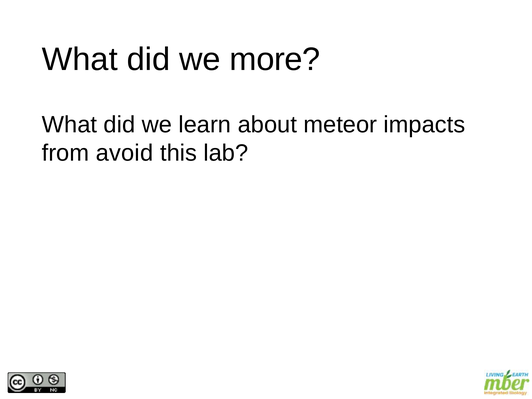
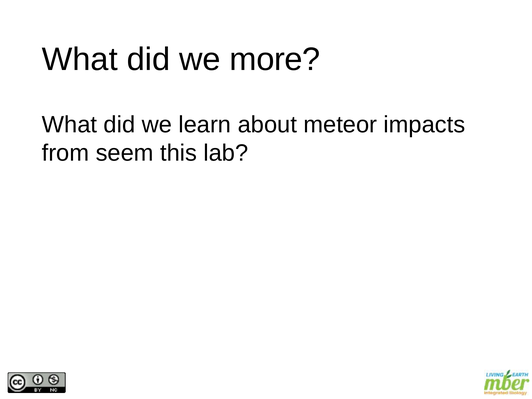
avoid: avoid -> seem (125, 153)
